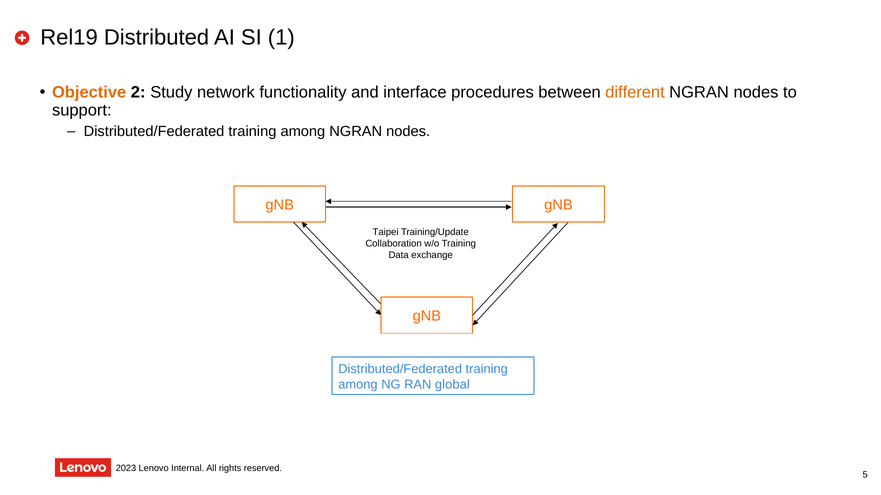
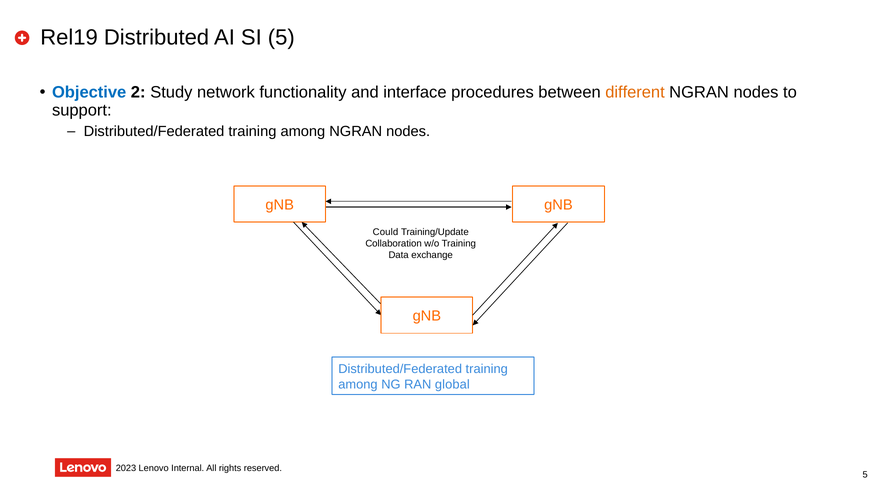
SI 1: 1 -> 5 (281, 38)
Objective colour: orange -> blue (89, 92)
Taipei: Taipei -> Could (385, 232)
